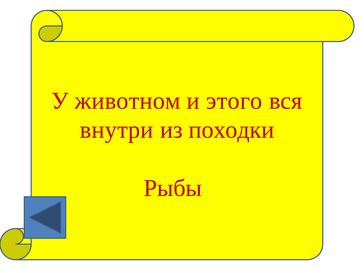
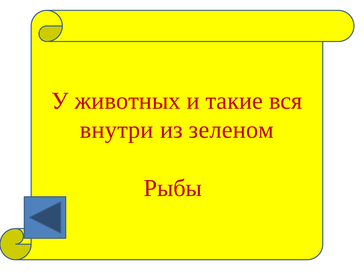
животном: животном -> животных (128, 101)
этого: этого -> такие (234, 101)
походки: походки -> зеленом (231, 130)
